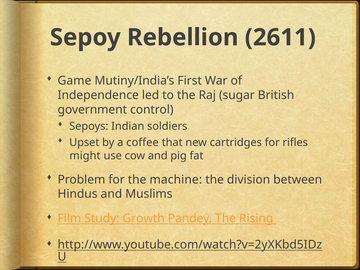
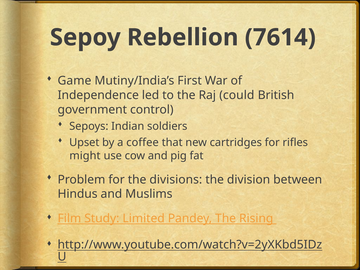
2611: 2611 -> 7614 (280, 37)
sugar: sugar -> could (237, 95)
machine: machine -> divisions (176, 180)
Growth: Growth -> Limited (144, 218)
